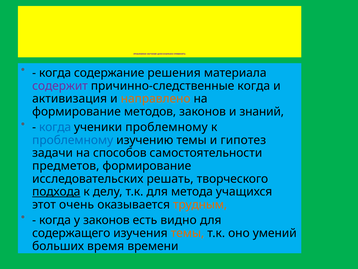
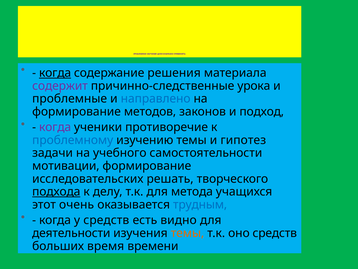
когда underline: none -> present (55, 73)
причинно-следственные когда: когда -> урока (254, 86)
активизация: активизация -> проблемные (70, 99)
направлено colour: orange -> blue (156, 99)
знаний: знаний -> подход (262, 111)
когда colour: blue -> purple (55, 127)
ученики проблемному: проблемному -> противоречие (167, 127)
способов: способов -> учебного (120, 153)
предметов: предметов -> мотивации (66, 166)
трудным colour: orange -> blue (200, 204)
у законов: законов -> средств (106, 220)
содержащего: содержащего -> деятельности (71, 233)
оно умений: умений -> средств (275, 233)
